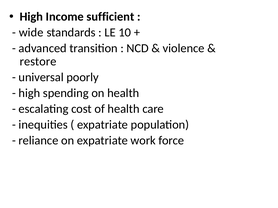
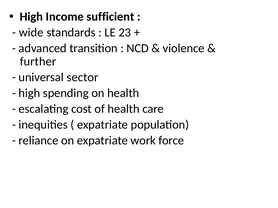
10: 10 -> 23 (125, 32)
restore: restore -> further (38, 62)
poorly: poorly -> sector (83, 77)
